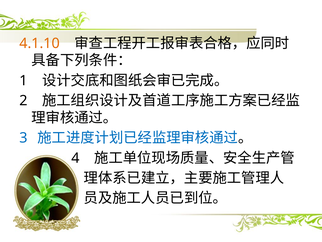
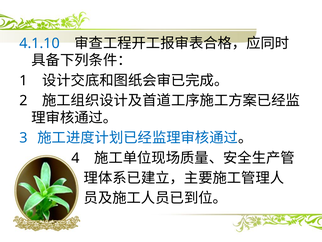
4.1.10 colour: orange -> blue (40, 43)
